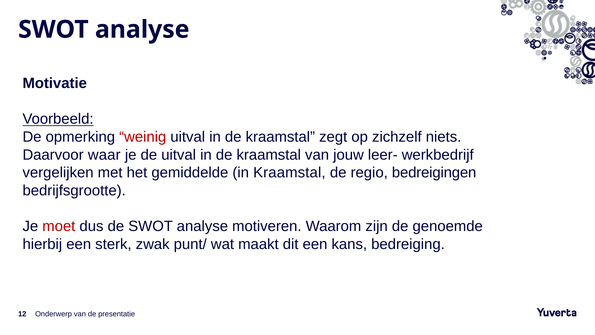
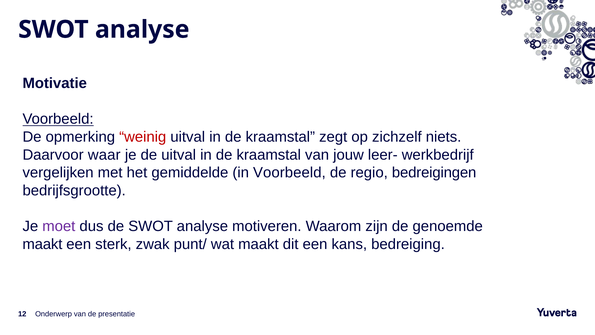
in Kraamstal: Kraamstal -> Voorbeeld (289, 173)
moet colour: red -> purple (59, 226)
hierbij: hierbij -> maakt (42, 244)
